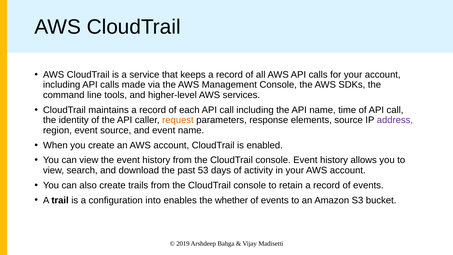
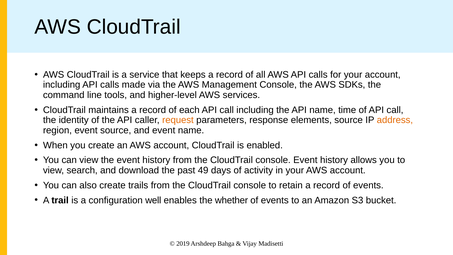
address colour: purple -> orange (395, 120)
53: 53 -> 49 (203, 170)
into: into -> well (153, 200)
